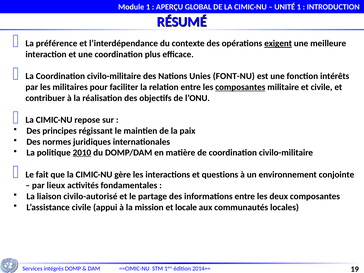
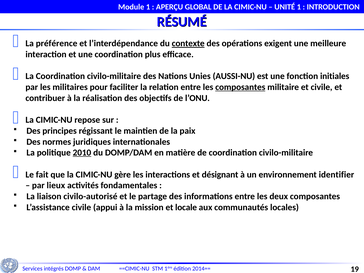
contexte underline: none -> present (188, 43)
exigent underline: present -> none (278, 43)
FONT-NU: FONT-NU -> AUSSI-NU (234, 76)
intérêts: intérêts -> initiales (335, 76)
questions: questions -> désignant (220, 175)
conjointe: conjointe -> identifier (336, 175)
